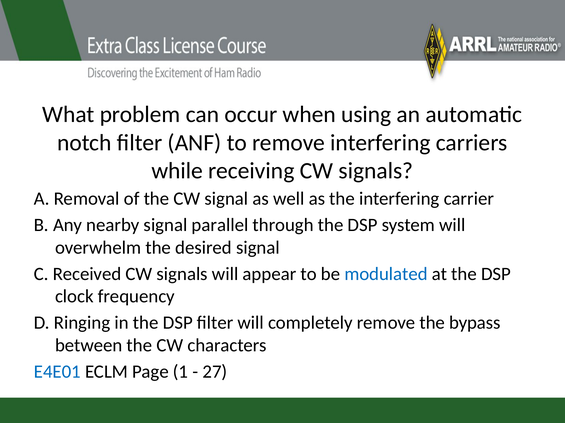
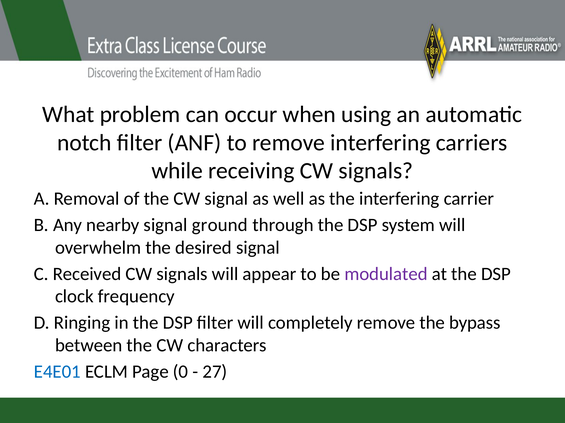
parallel: parallel -> ground (220, 225)
modulated colour: blue -> purple (386, 274)
1: 1 -> 0 (181, 372)
